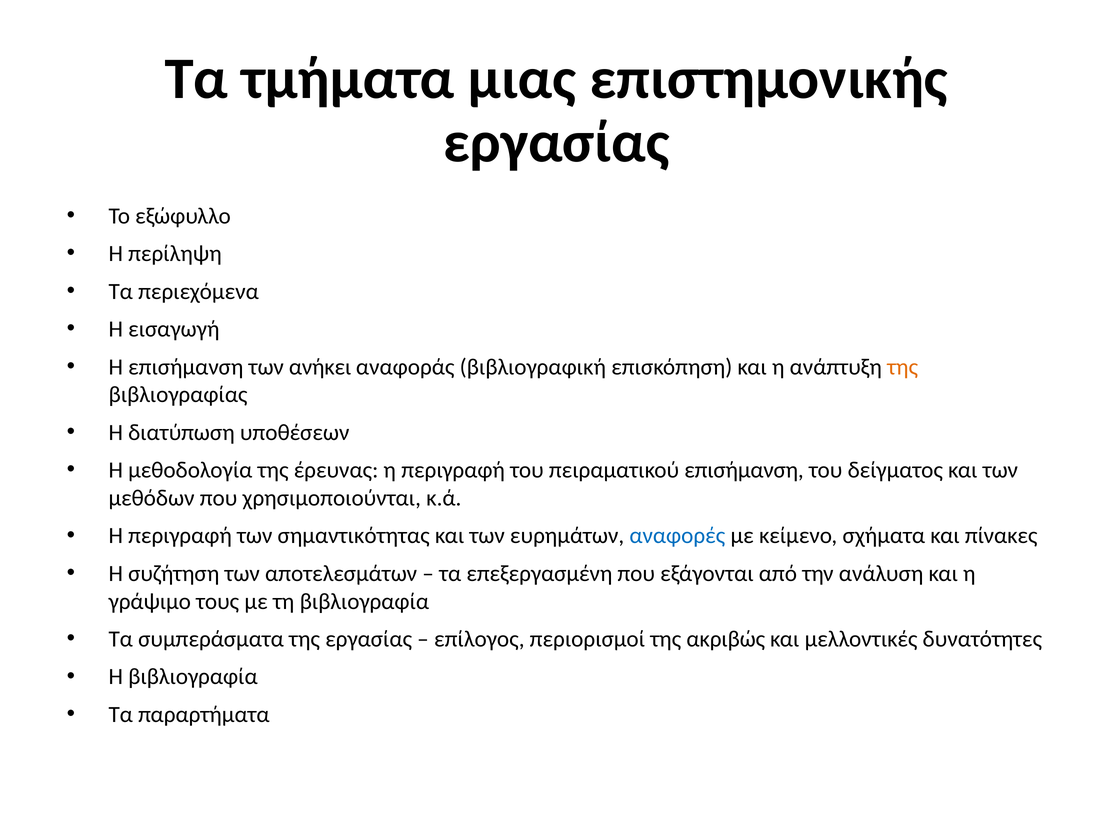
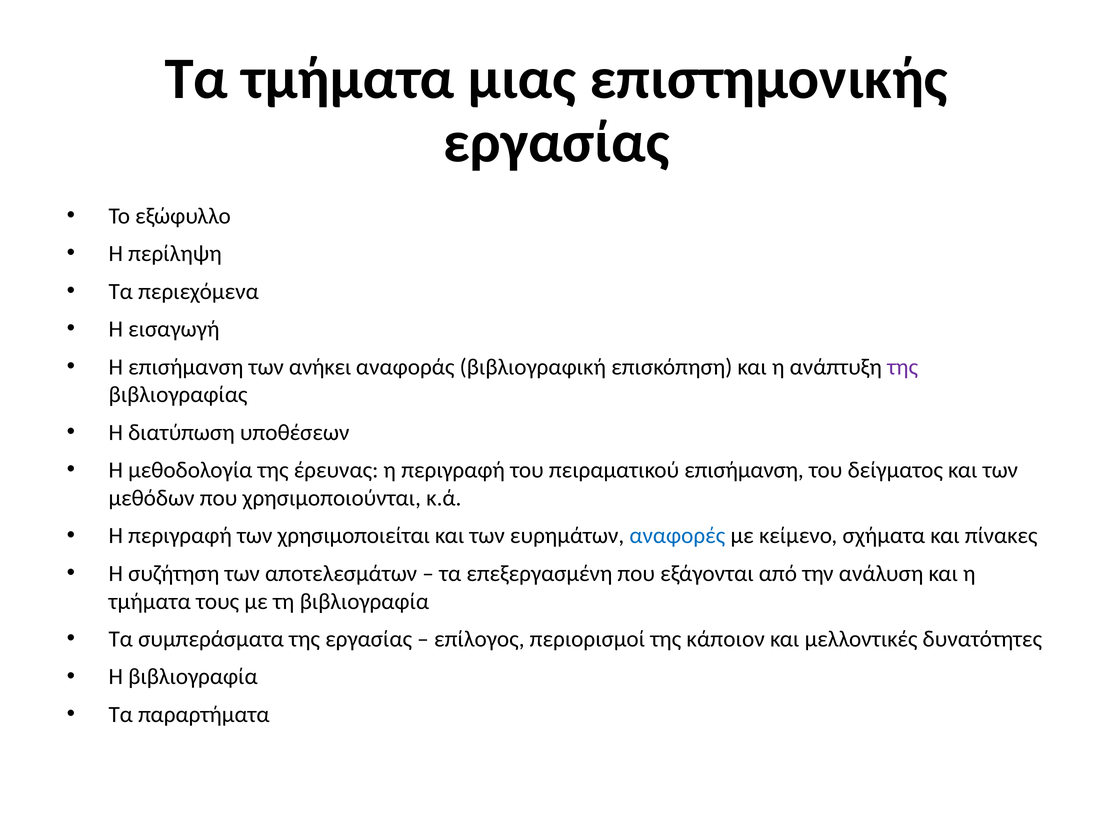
της colour: orange -> purple (903, 367)
σημαντικότητας: σημαντικότητας -> χρησιμοποιείται (354, 536)
γράψιμο: γράψιμο -> τμήματα (150, 601)
ακριβώς: ακριβώς -> κάποιον (726, 639)
